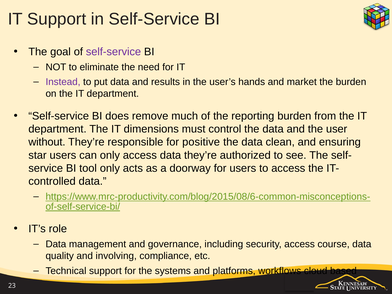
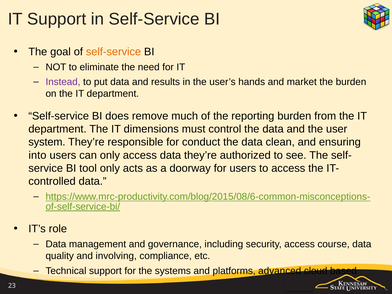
self-service colour: purple -> orange (113, 52)
without: without -> system (47, 142)
positive: positive -> conduct (201, 142)
star: star -> into (37, 155)
workflows: workflows -> advanced (280, 271)
